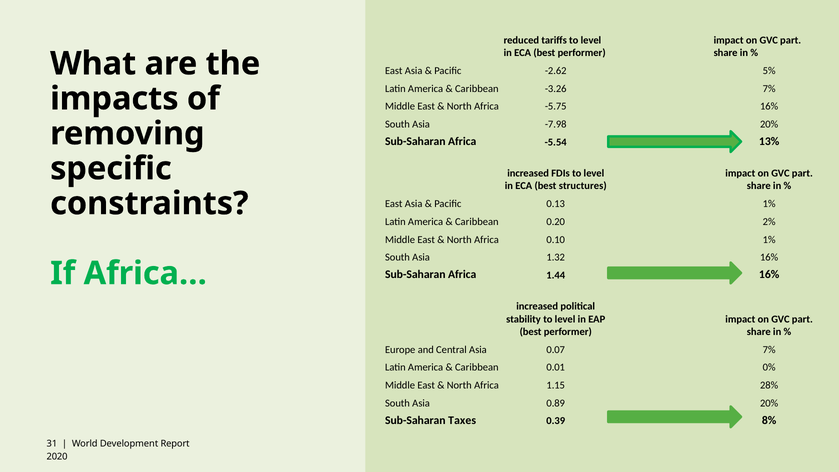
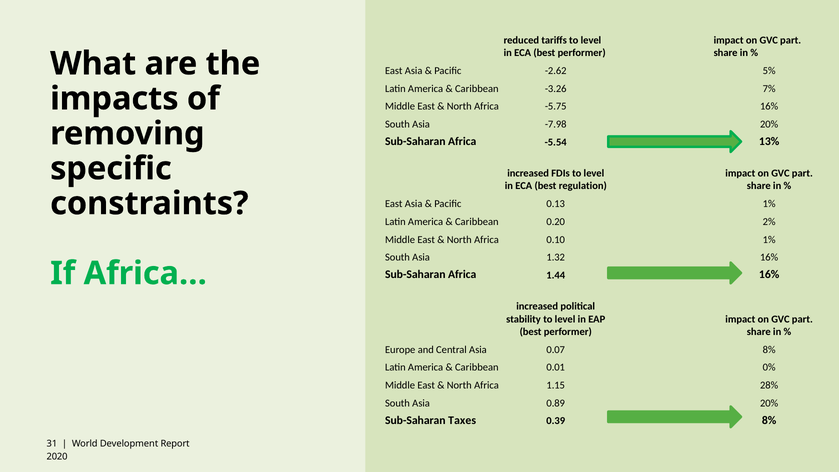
structures: structures -> regulation (583, 186)
0.07 7%: 7% -> 8% (769, 350)
